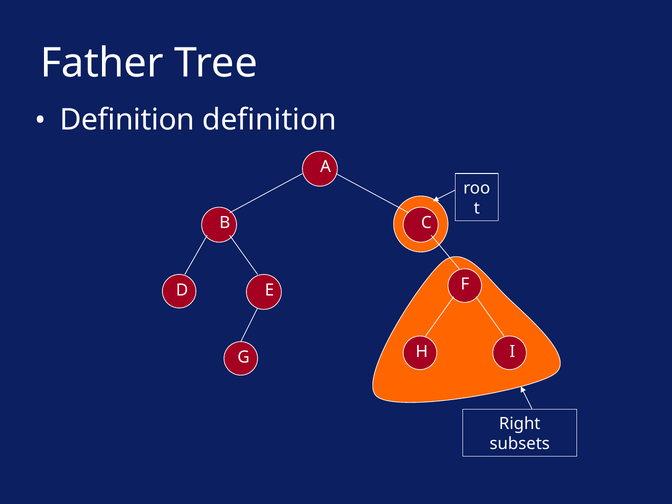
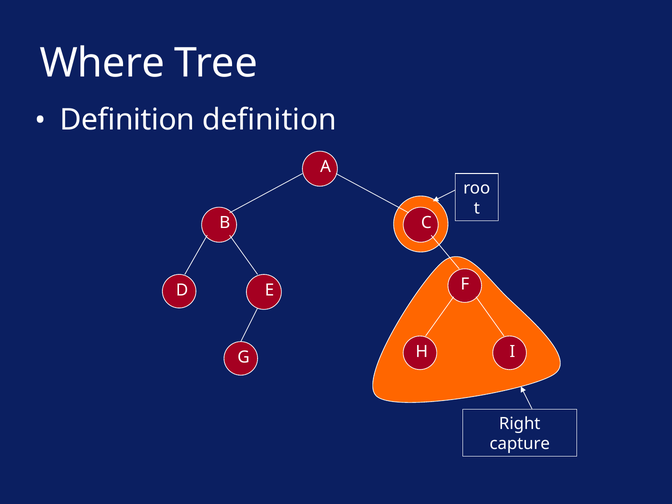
Father: Father -> Where (102, 63)
subsets: subsets -> capture (520, 444)
